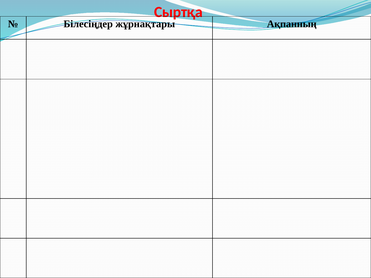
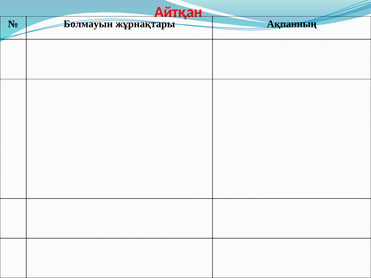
Сыртқа: Сыртқа -> Айтқан (178, 12)
Білесіңдер: Білесіңдер -> Болмауын (88, 24)
